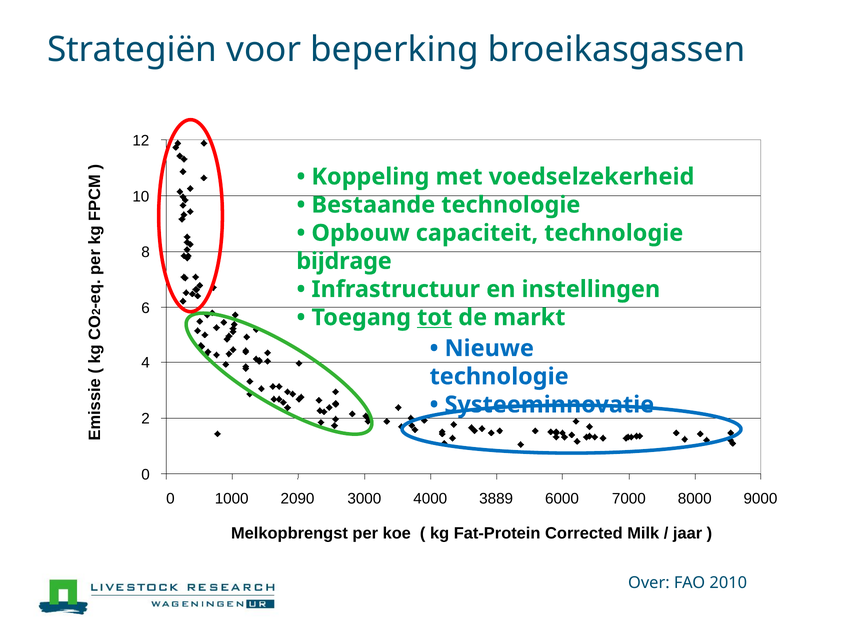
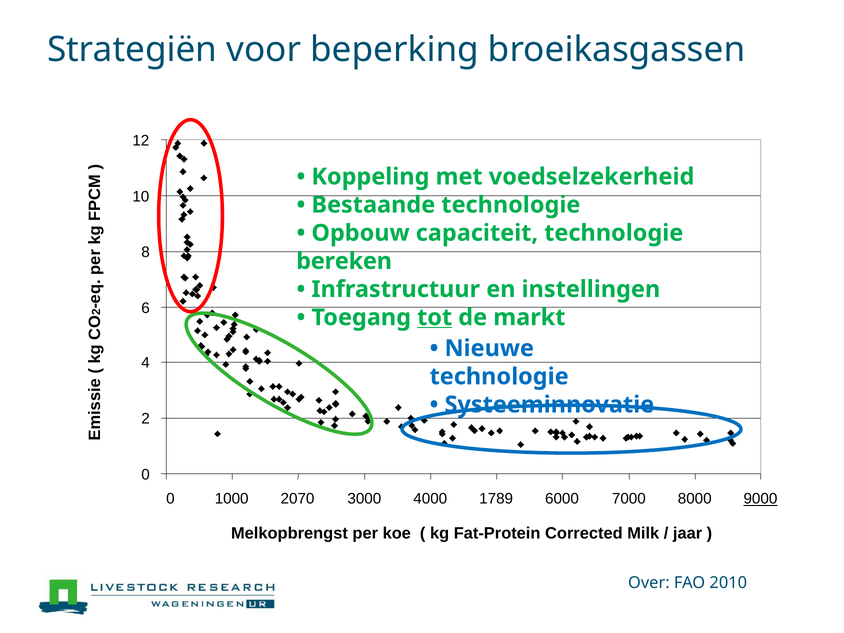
bijdrage: bijdrage -> bereken (344, 261)
2090: 2090 -> 2070 (298, 499)
3889: 3889 -> 1789 (496, 499)
9000 underline: none -> present (760, 499)
